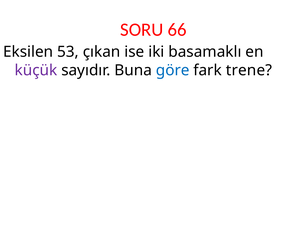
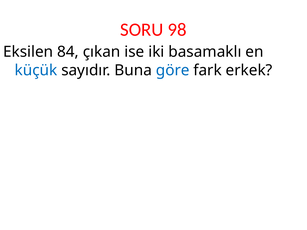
66: 66 -> 98 (177, 30)
53: 53 -> 84 (68, 52)
küçük colour: purple -> blue (36, 70)
trene: trene -> erkek (249, 70)
